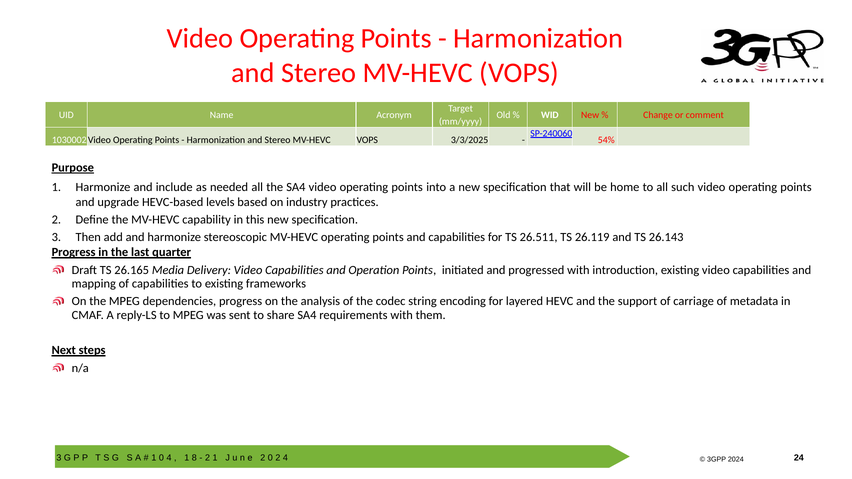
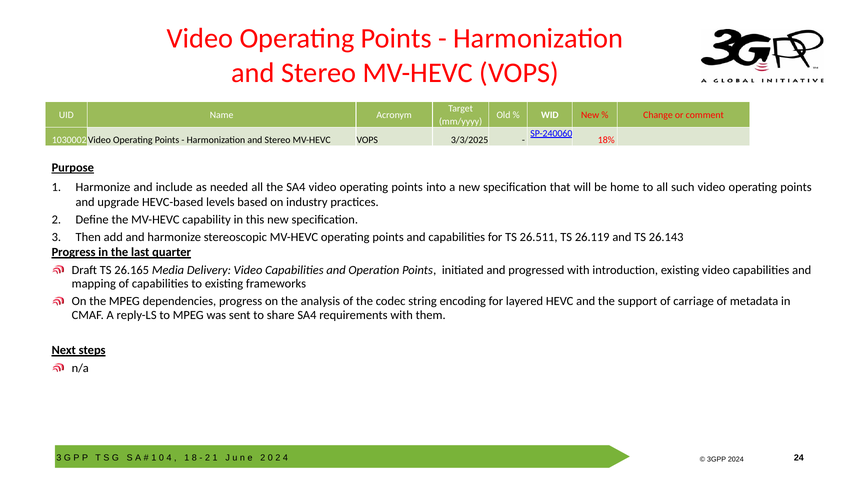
54%: 54% -> 18% (606, 140)
